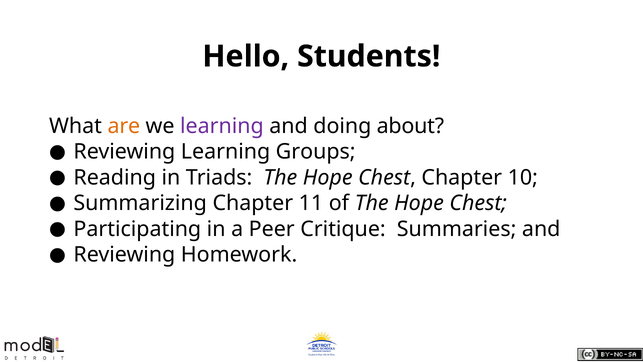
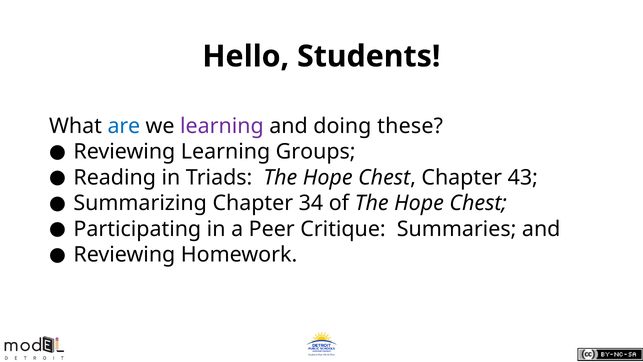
are colour: orange -> blue (124, 126)
about: about -> these (410, 126)
10: 10 -> 43 (523, 177)
11: 11 -> 34 (311, 203)
